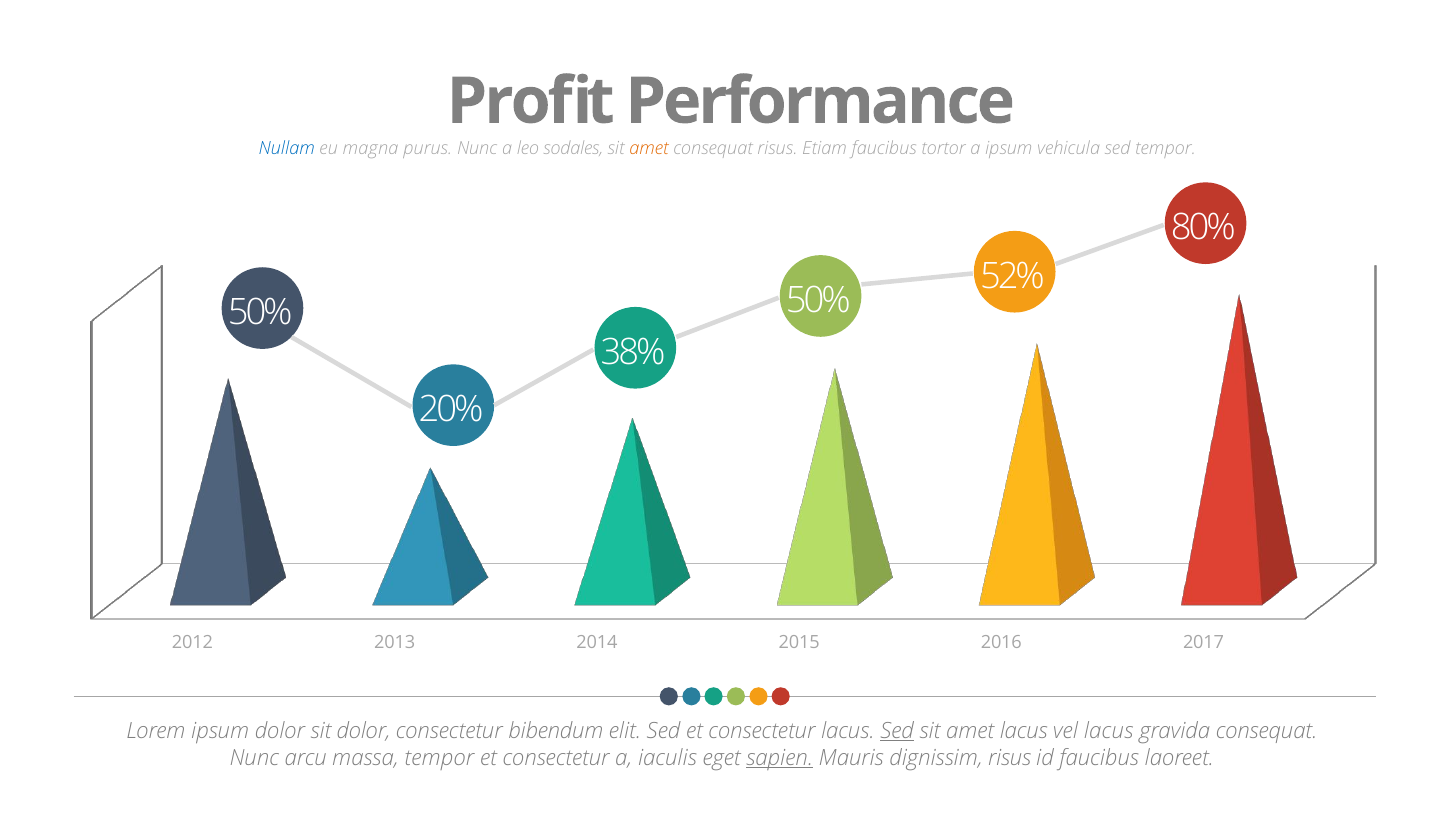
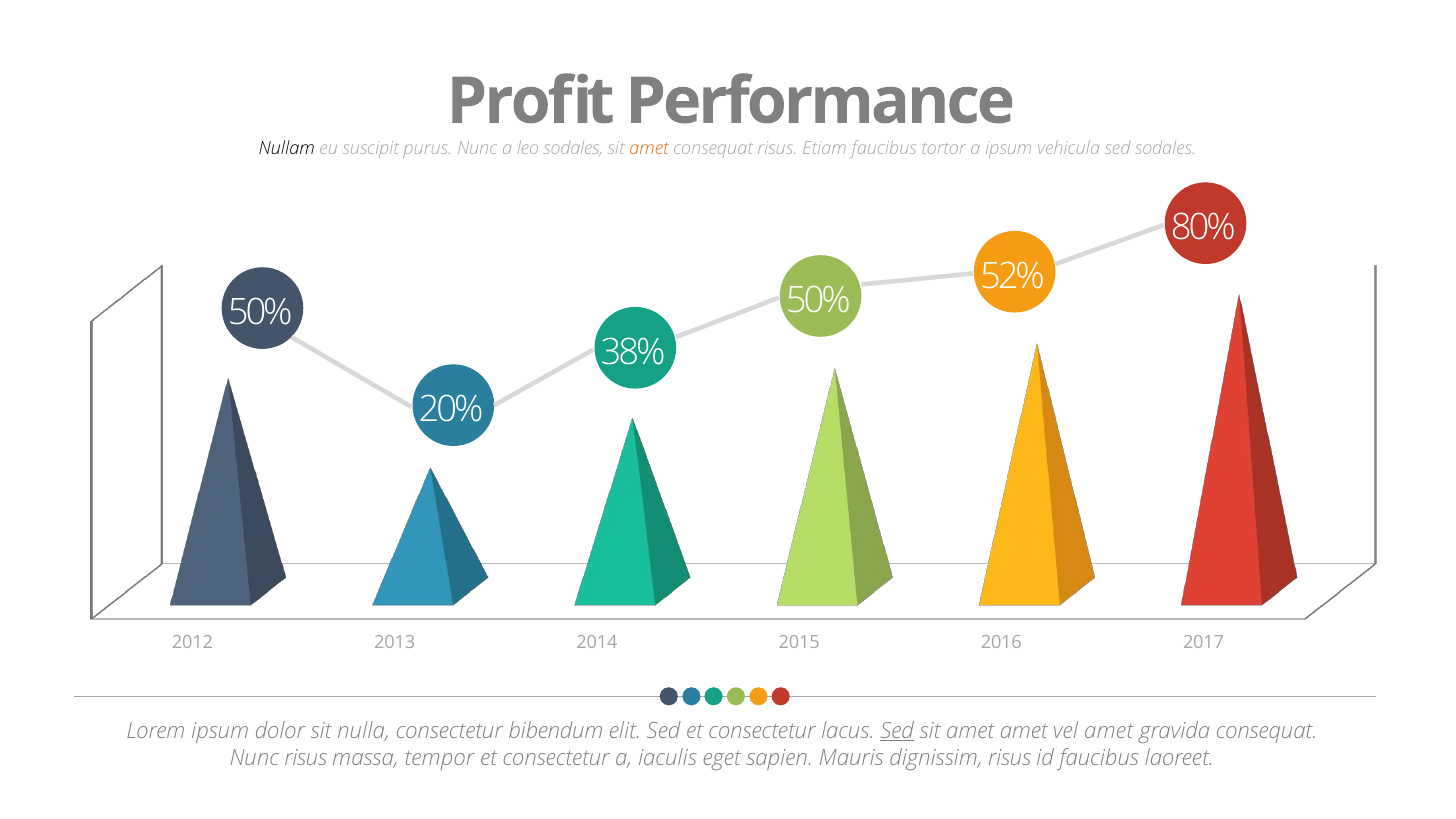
Nullam colour: blue -> black (287, 149)
magna: magna -> suscipit (371, 149)
sed tempor: tempor -> sodales (1166, 149)
sit dolor: dolor -> nulla (364, 731)
amet lacus: lacus -> amet (1024, 731)
vel lacus: lacus -> amet (1109, 731)
Nunc arcu: arcu -> risus (306, 758)
sapien underline: present -> none (780, 758)
